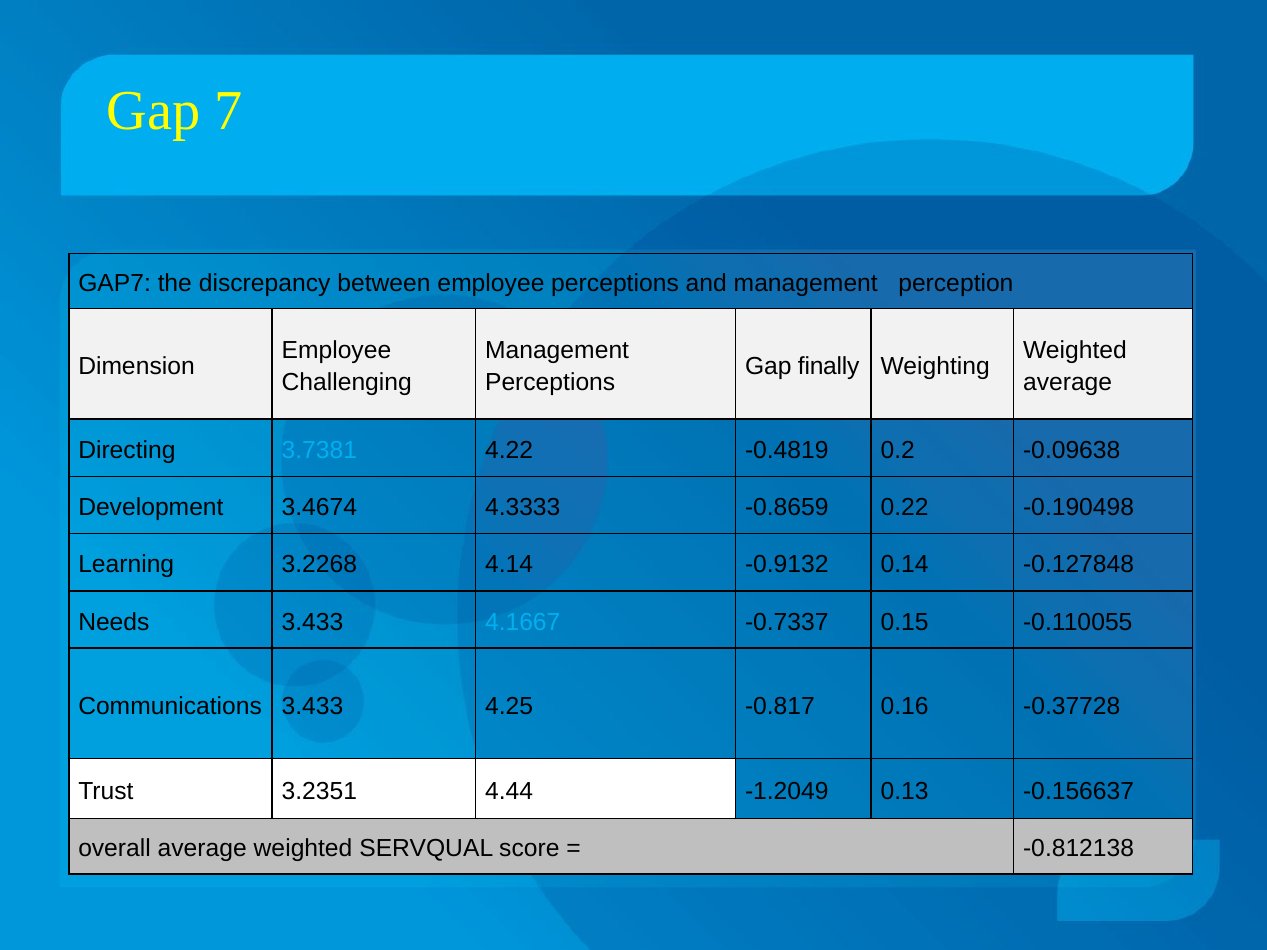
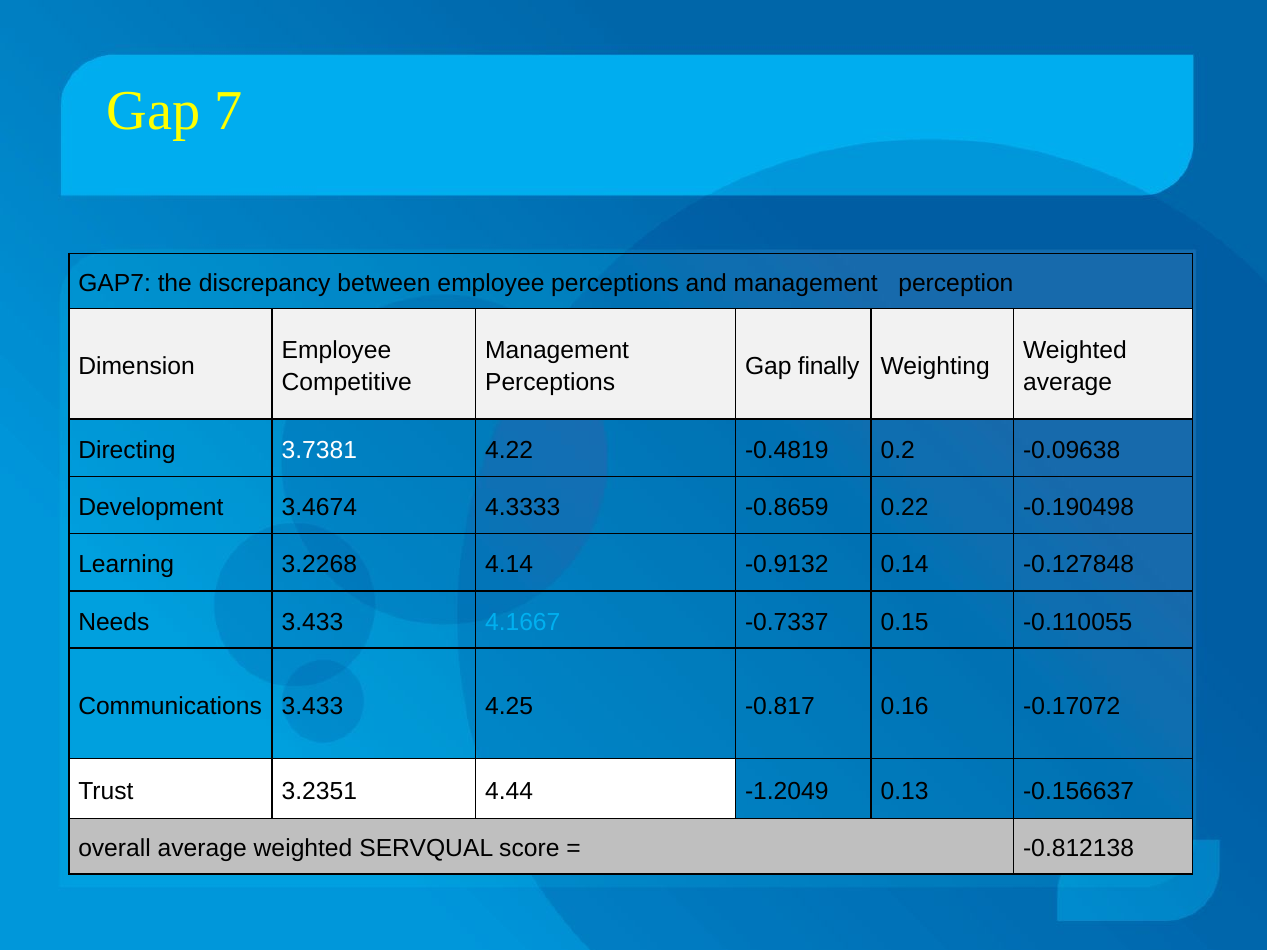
Challenging: Challenging -> Competitive (347, 382)
3.7381 colour: light blue -> white (319, 450)
-0.37728: -0.37728 -> -0.17072 (1072, 706)
